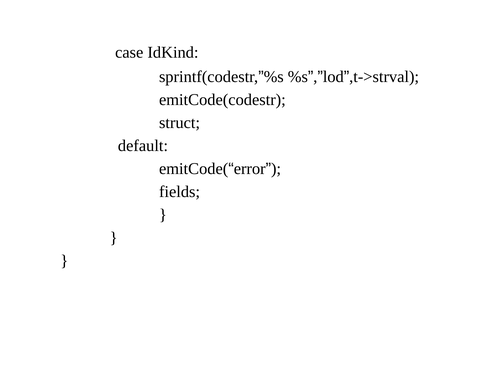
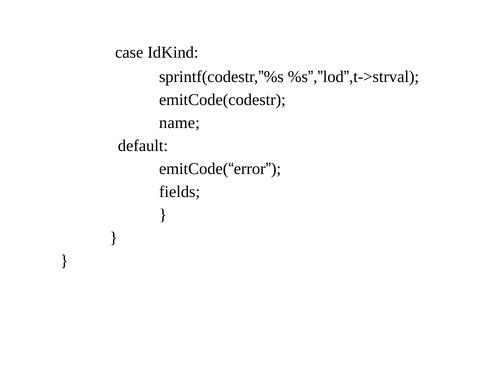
struct: struct -> name (179, 123)
